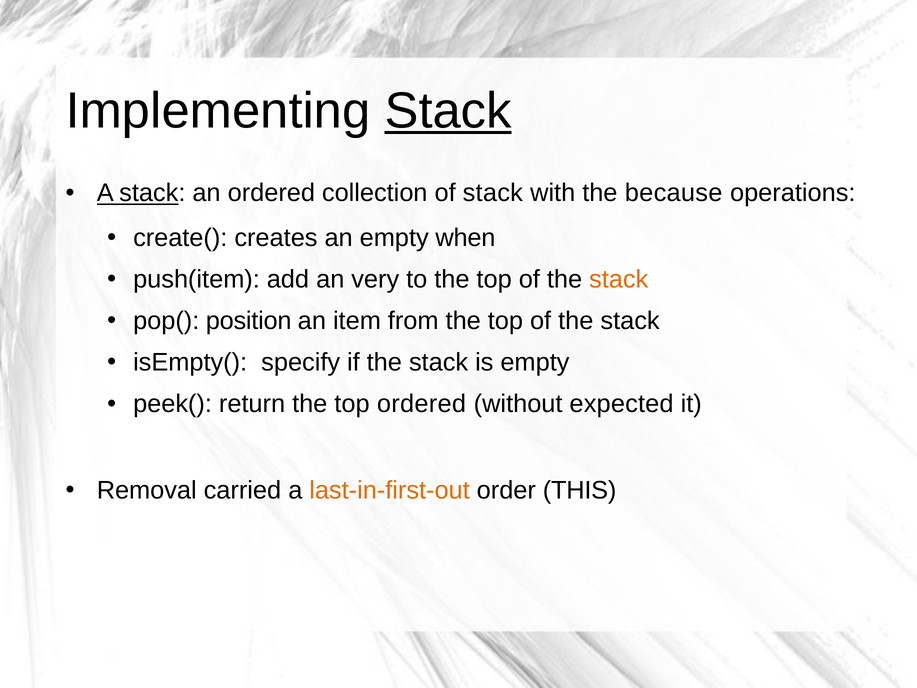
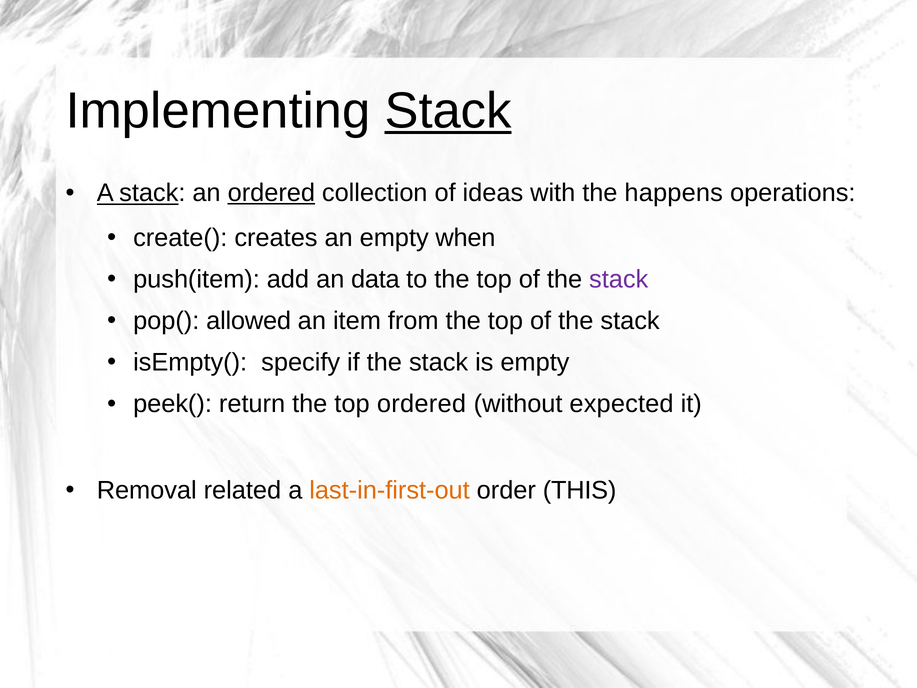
ordered underline: none -> present (271, 193)
of stack: stack -> ideas (493, 193)
because: because -> happens (674, 193)
very: very -> data (375, 279)
stack colour: orange -> purple (619, 279)
position: position -> allowed (249, 321)
carried: carried -> related (242, 490)
